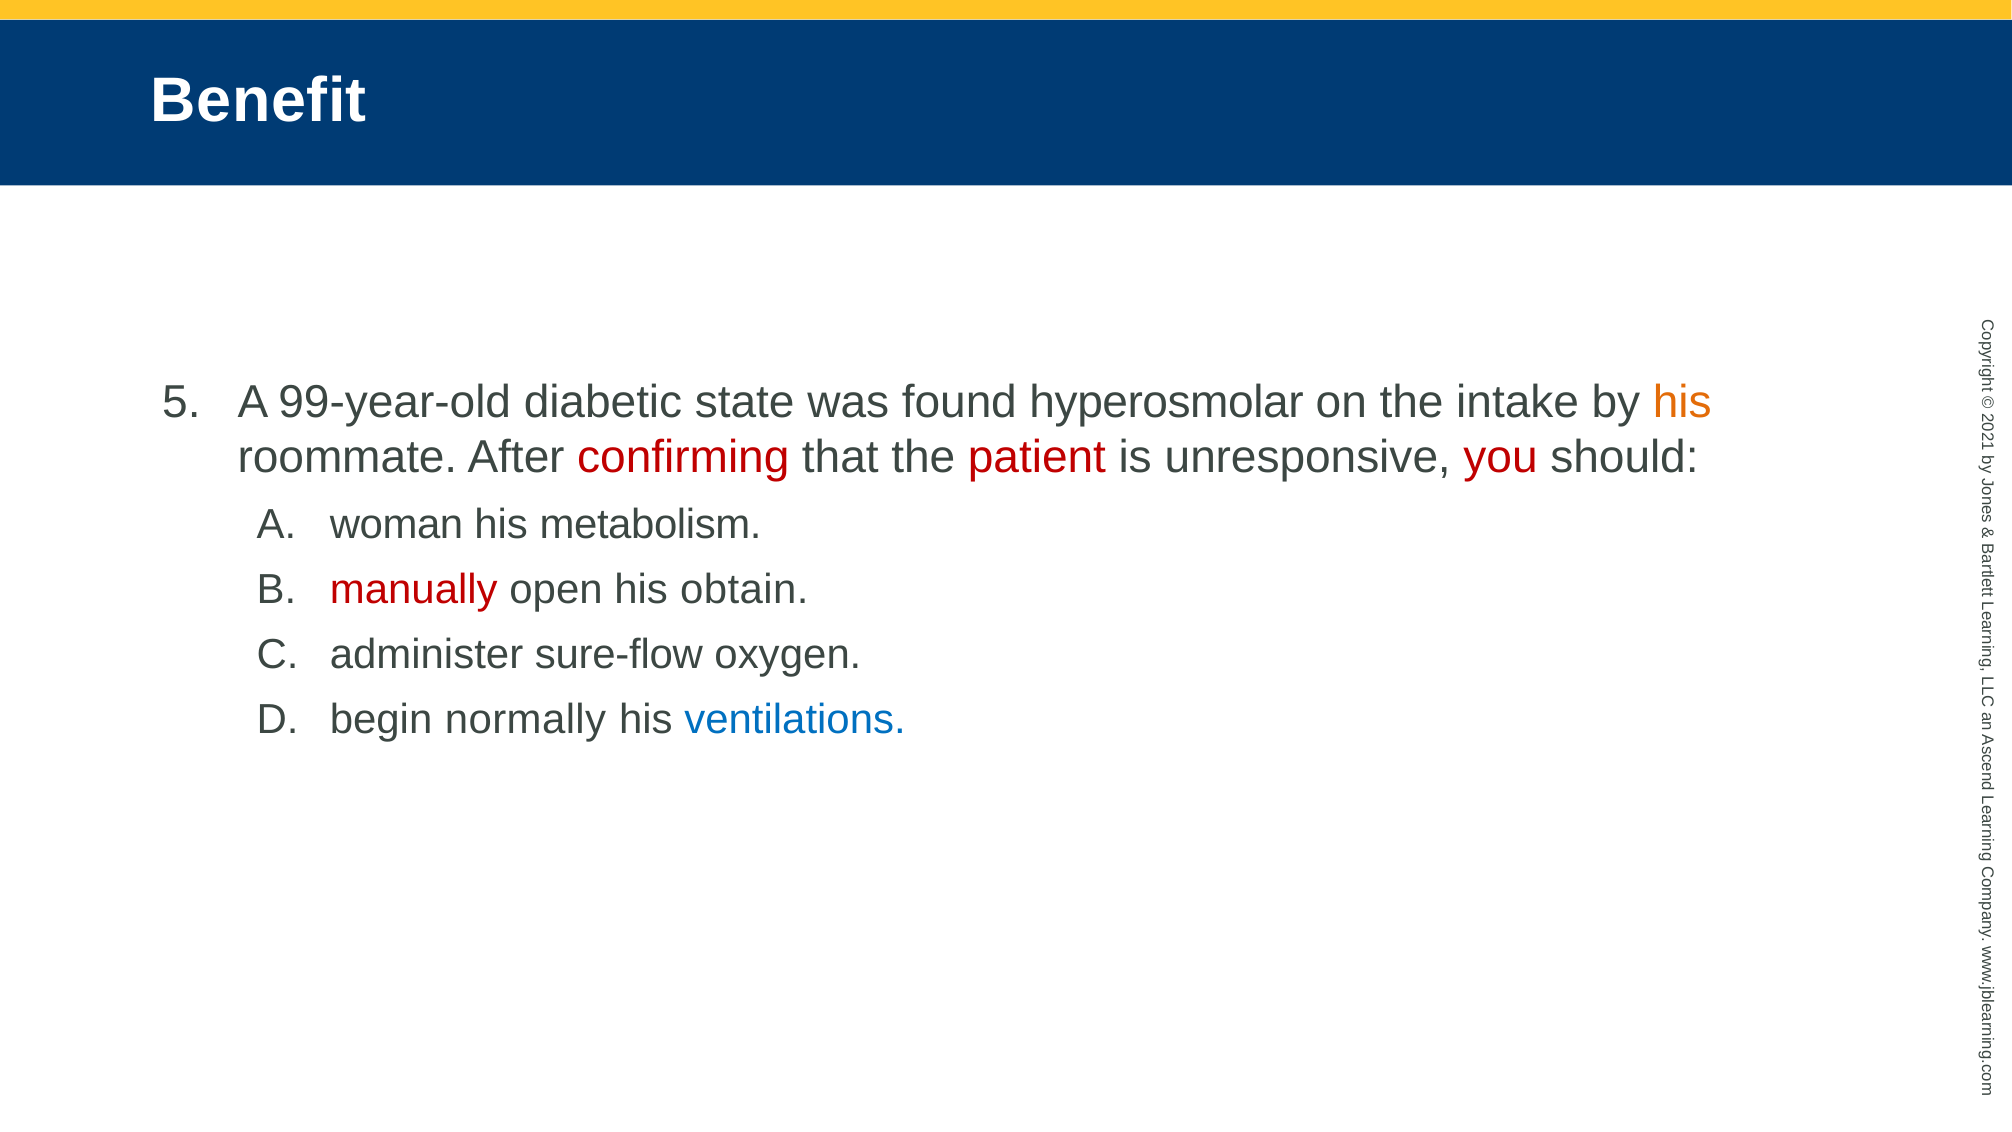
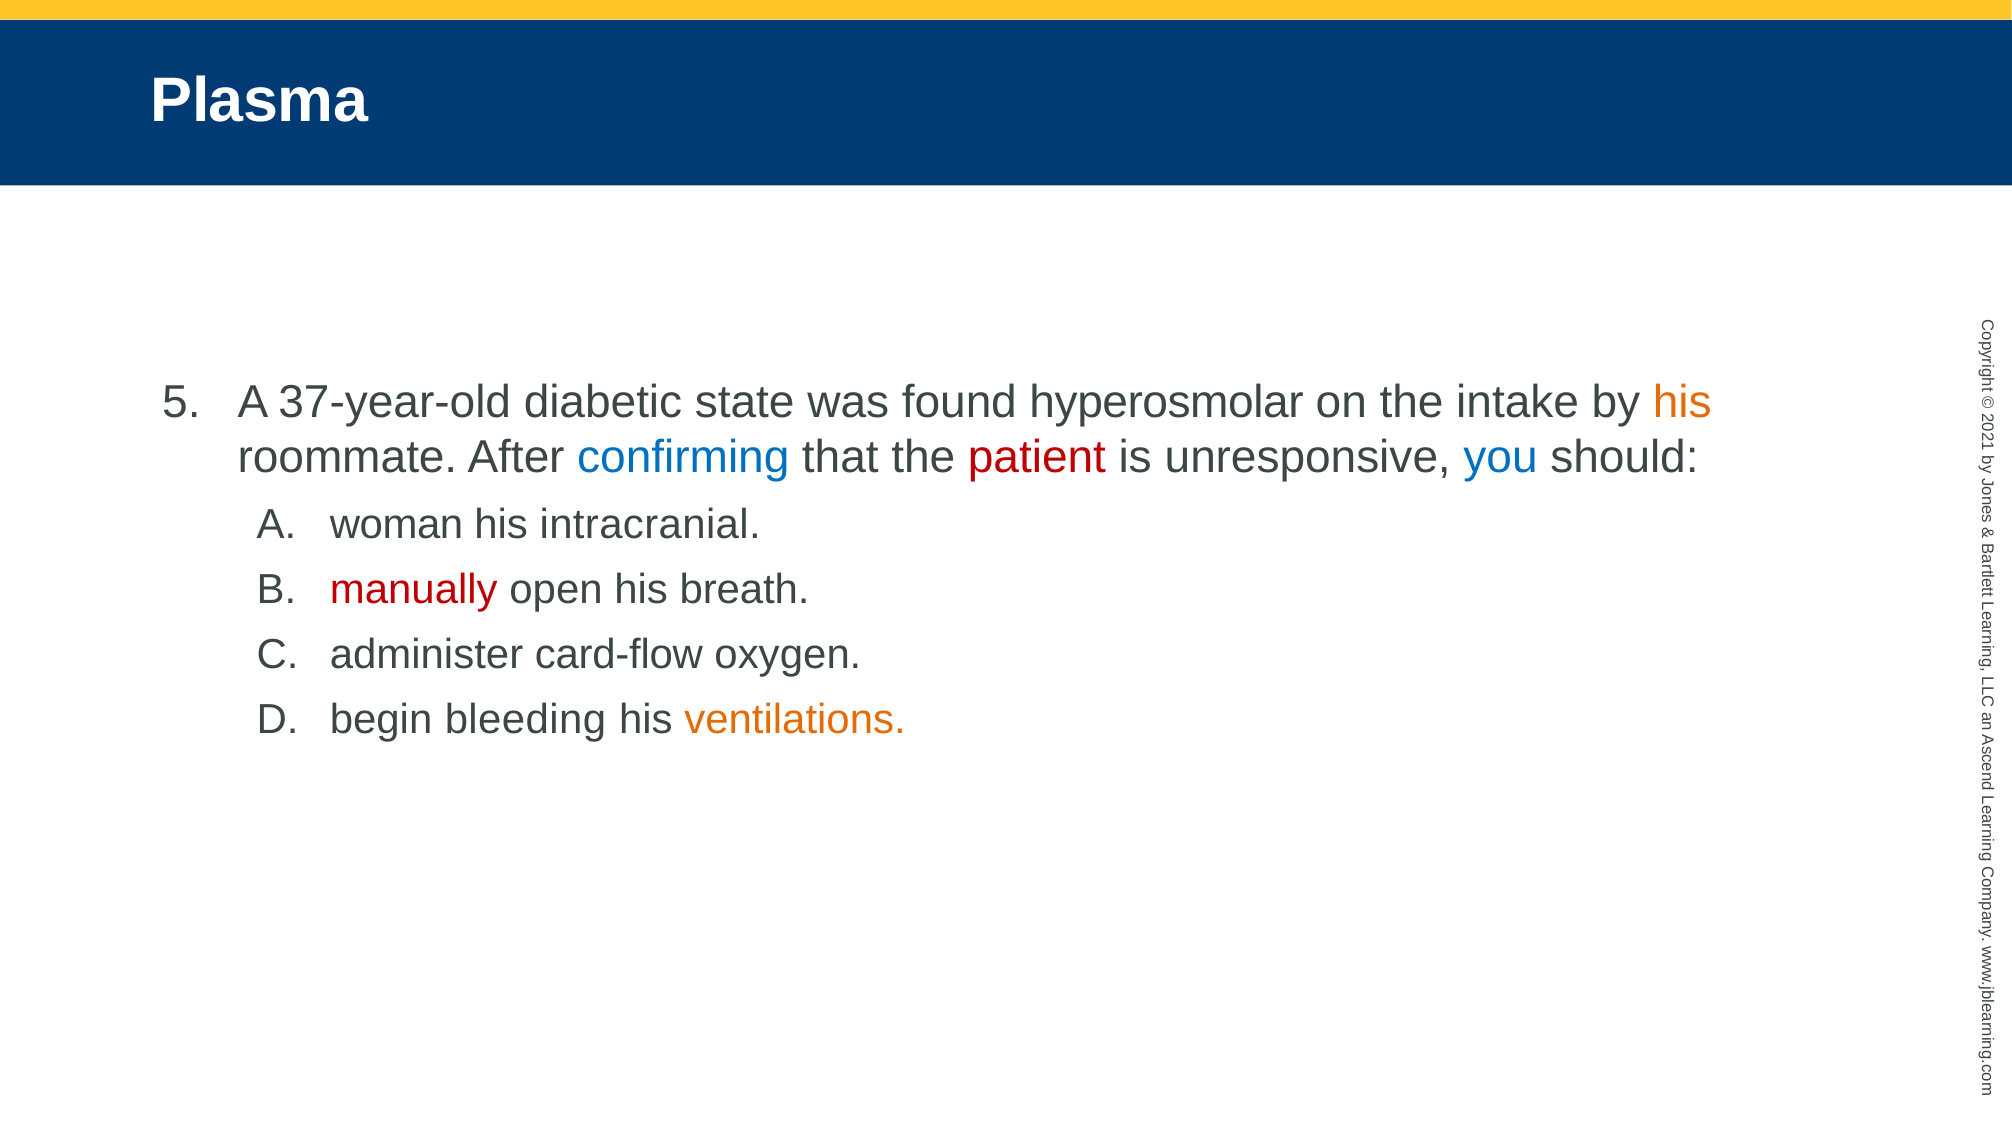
Benefit: Benefit -> Plasma (259, 101)
99-year-old: 99-year-old -> 37-year-old (395, 402)
confirming colour: red -> blue (683, 457)
you colour: red -> blue (1501, 457)
metabolism: metabolism -> intracranial (650, 525)
obtain: obtain -> breath (745, 590)
sure-flow: sure-flow -> card-flow (619, 655)
normally: normally -> bleeding (526, 720)
ventilations colour: blue -> orange (795, 720)
